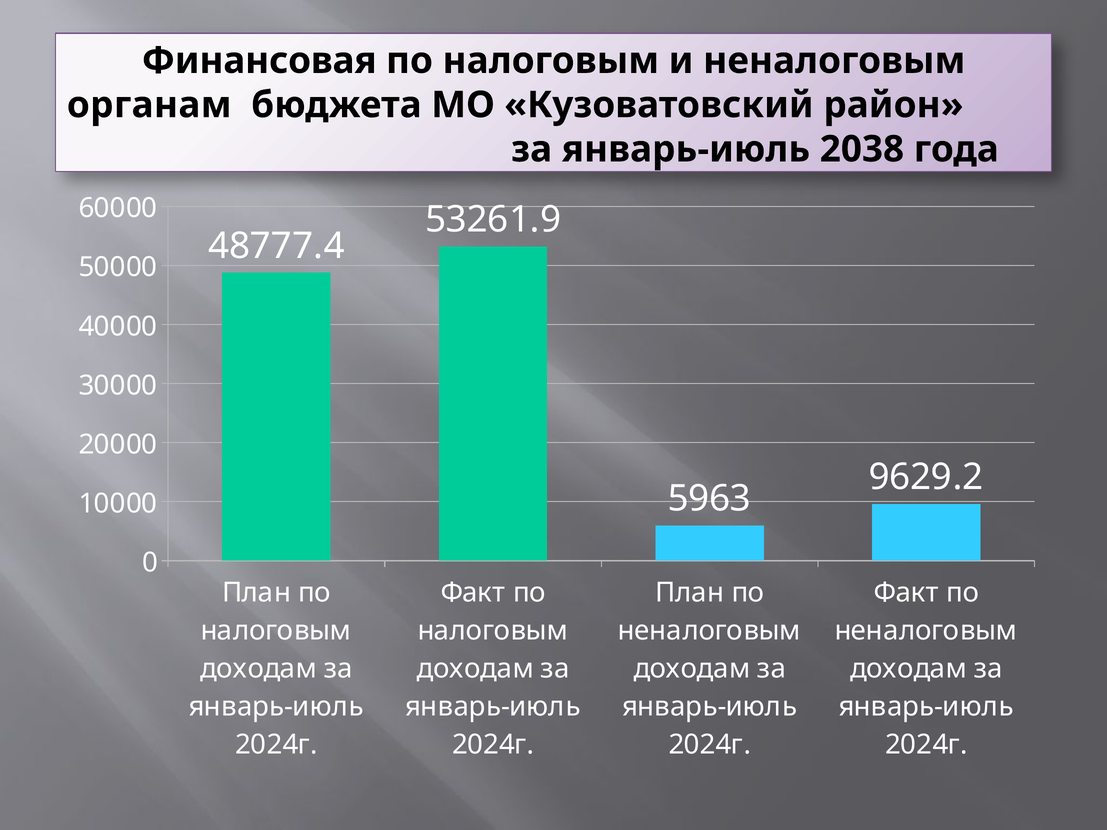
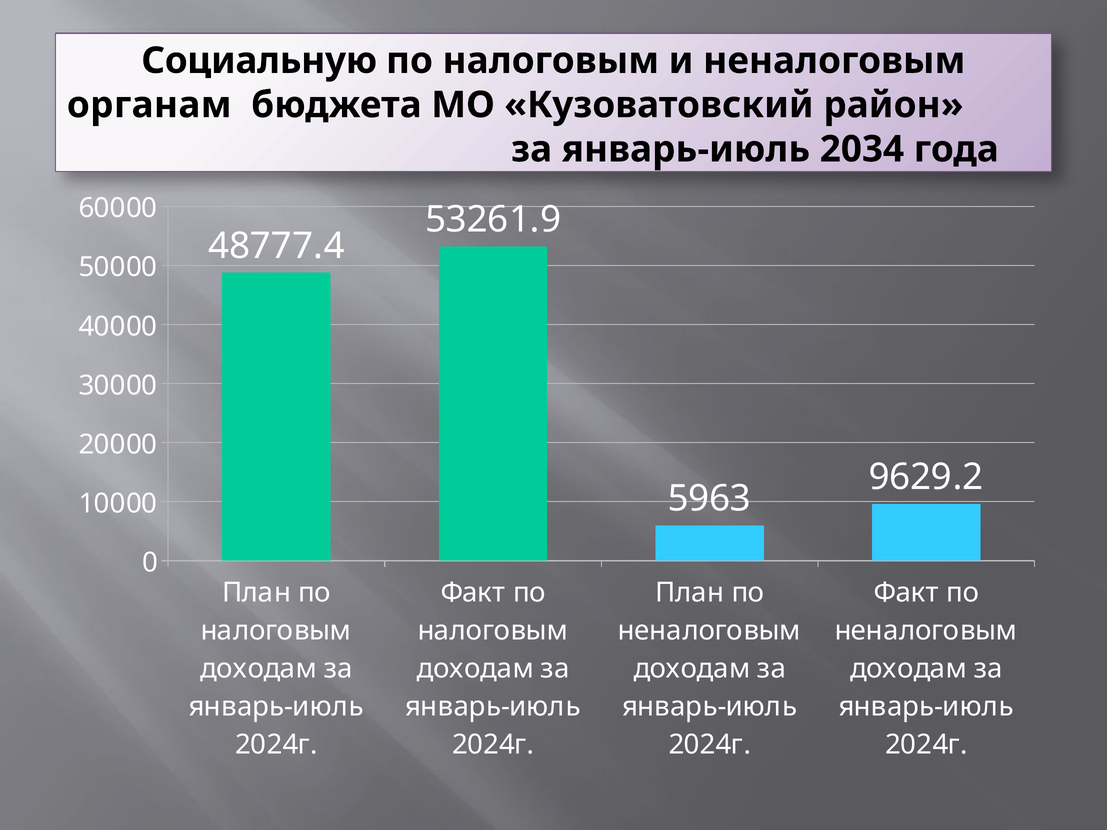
Финансовая: Финансовая -> Социальную (259, 61)
2038: 2038 -> 2034 (862, 149)
